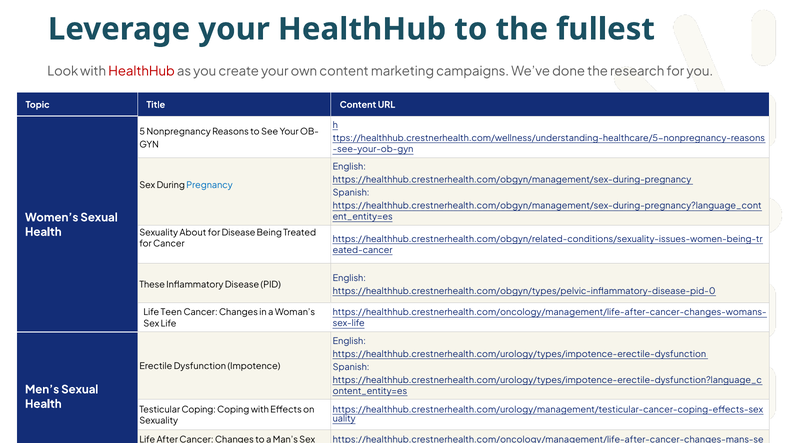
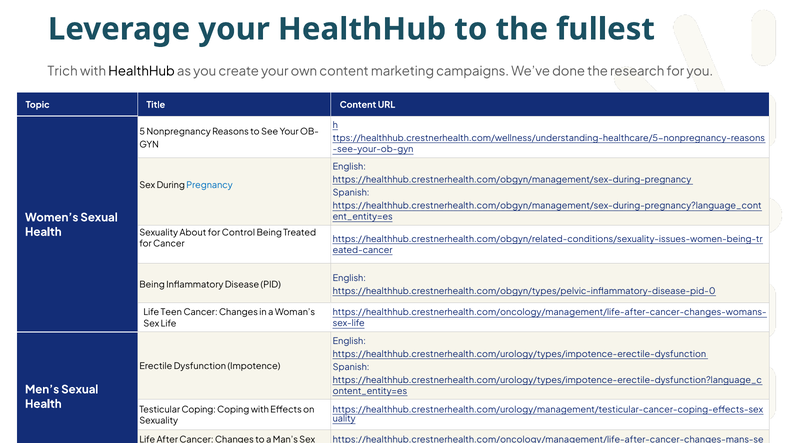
Look: Look -> Trich (63, 71)
HealthHub colour: red -> black (142, 71)
for Disease: Disease -> Control (238, 233)
These: These -> Being (152, 285)
